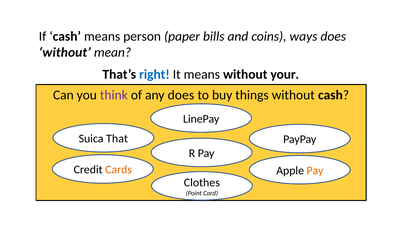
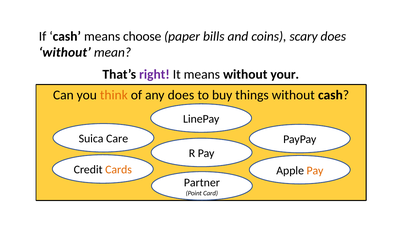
person: person -> choose (142, 36)
ways: ways -> scary (304, 36)
right colour: blue -> purple (154, 75)
think colour: purple -> orange (114, 95)
That: That -> Care (117, 139)
Clothes: Clothes -> Partner (202, 183)
